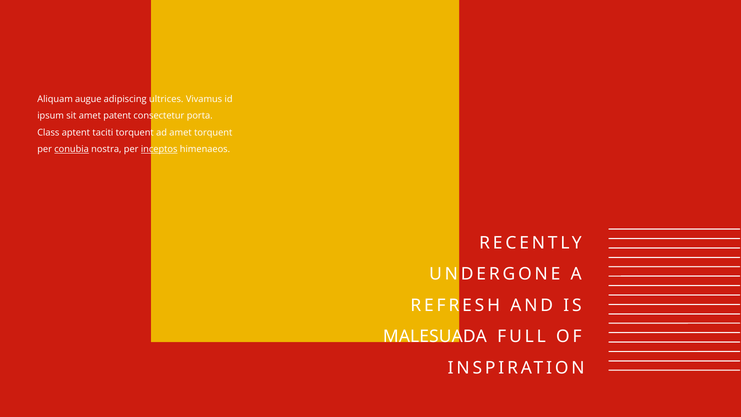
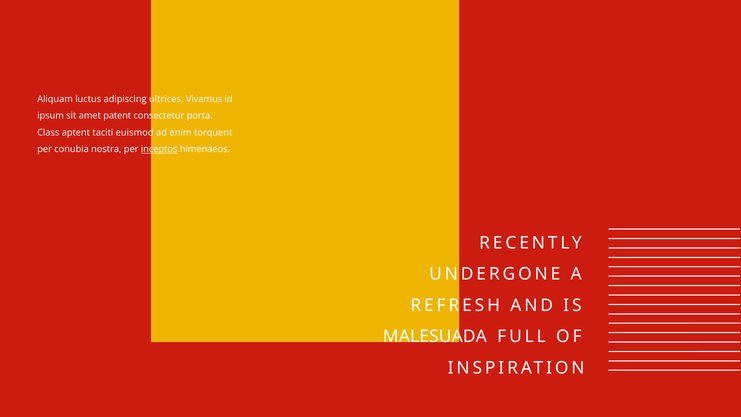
augue: augue -> luctus (88, 99)
taciti torquent: torquent -> euismod (135, 132)
ad amet: amet -> enim (181, 132)
conubia underline: present -> none (72, 149)
